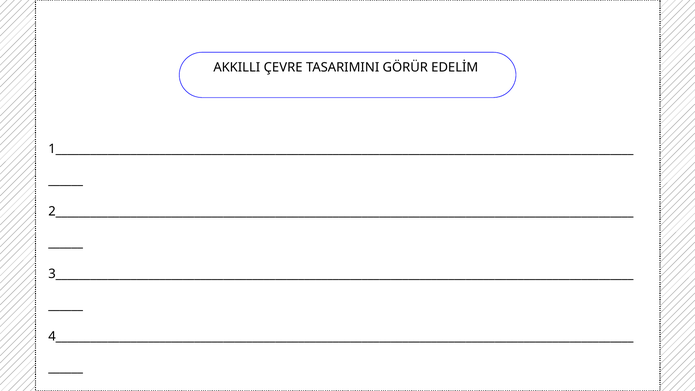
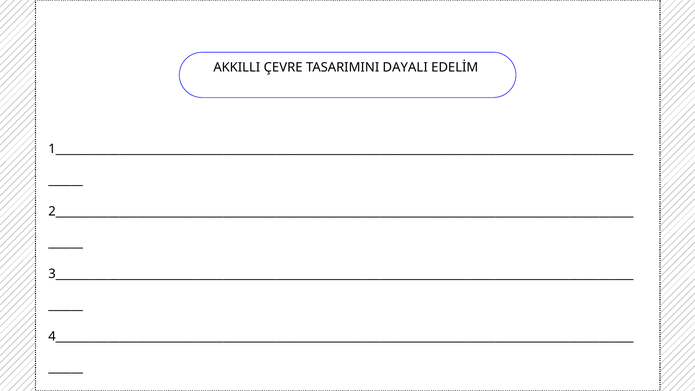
GÖRÜR: GÖRÜR -> DAYALI (405, 68)
